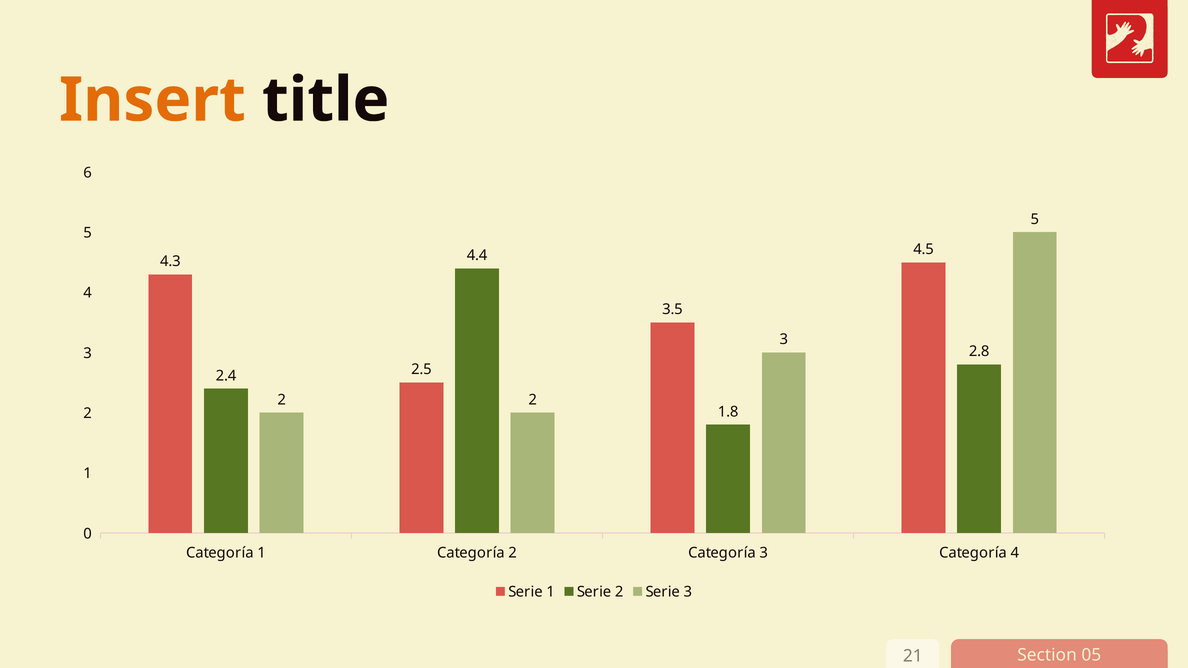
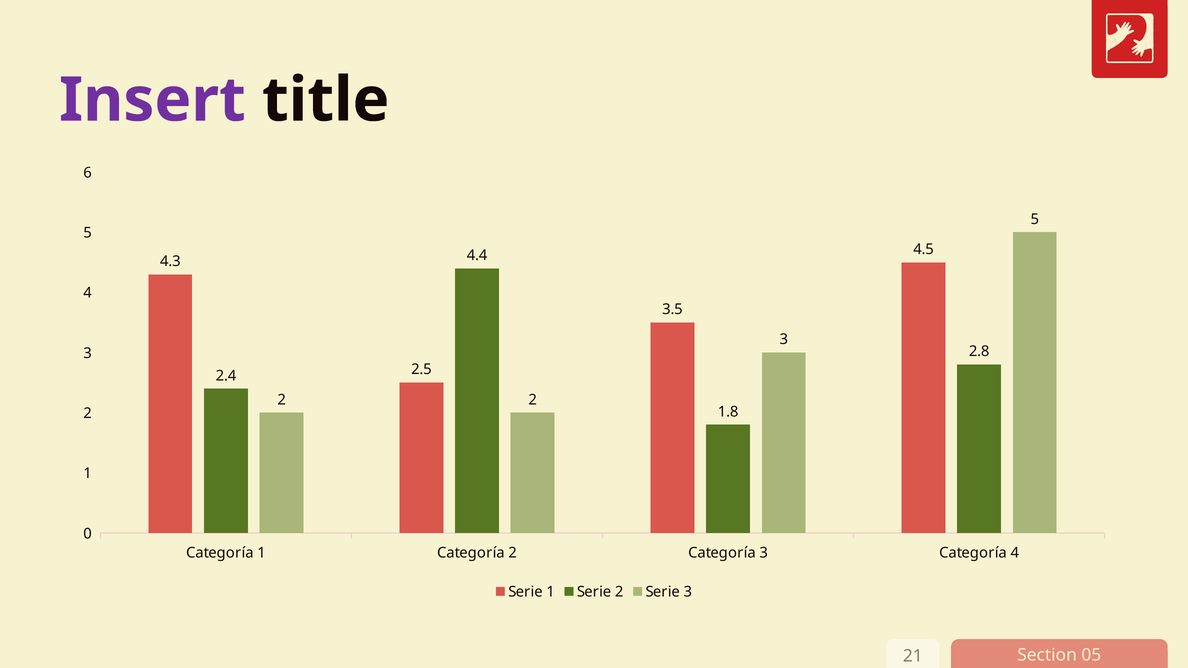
Insert colour: orange -> purple (152, 100)
